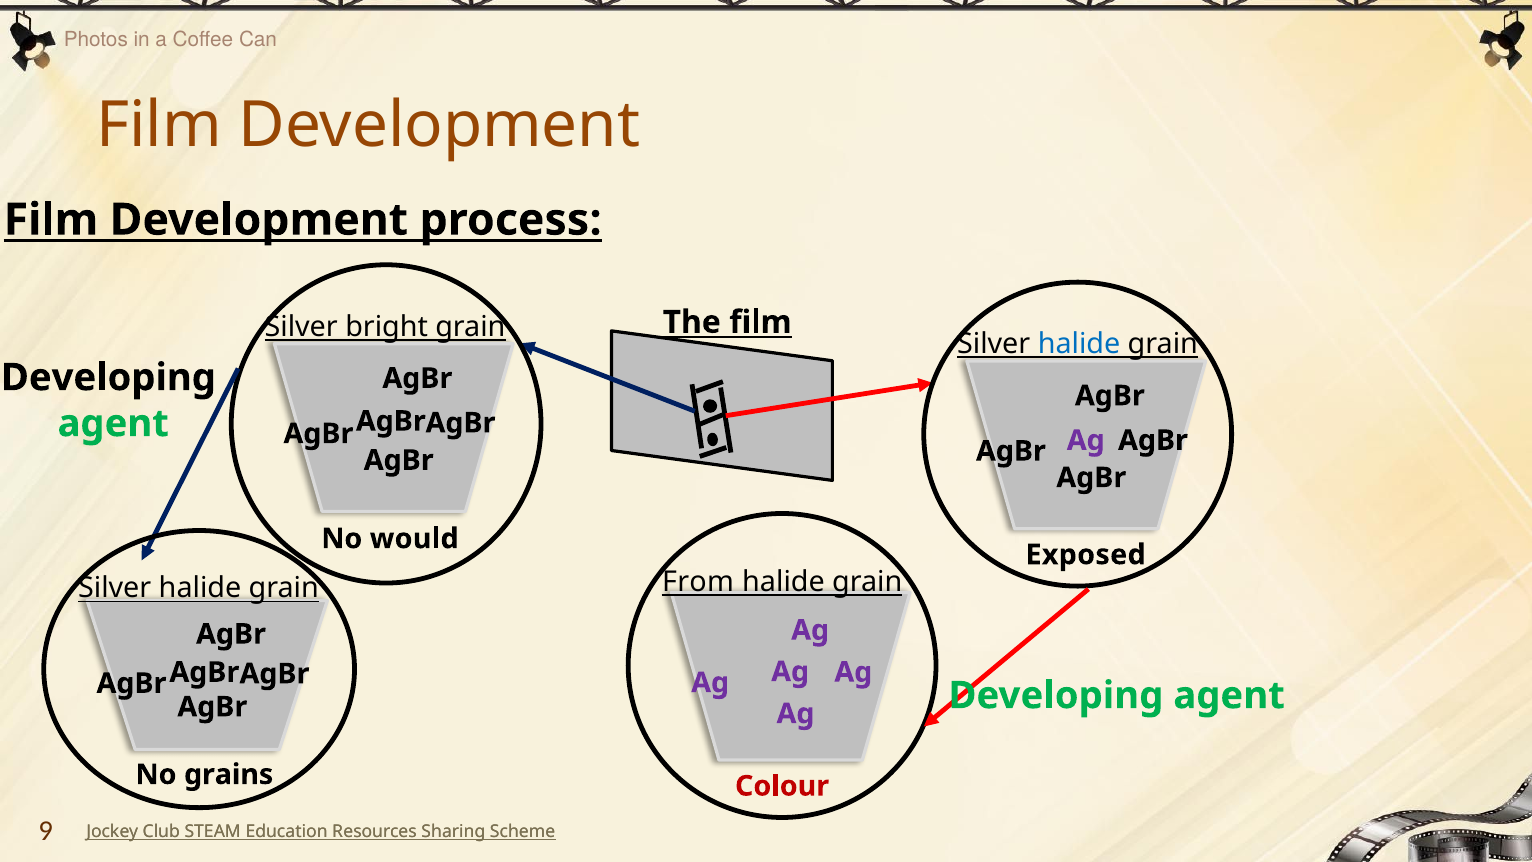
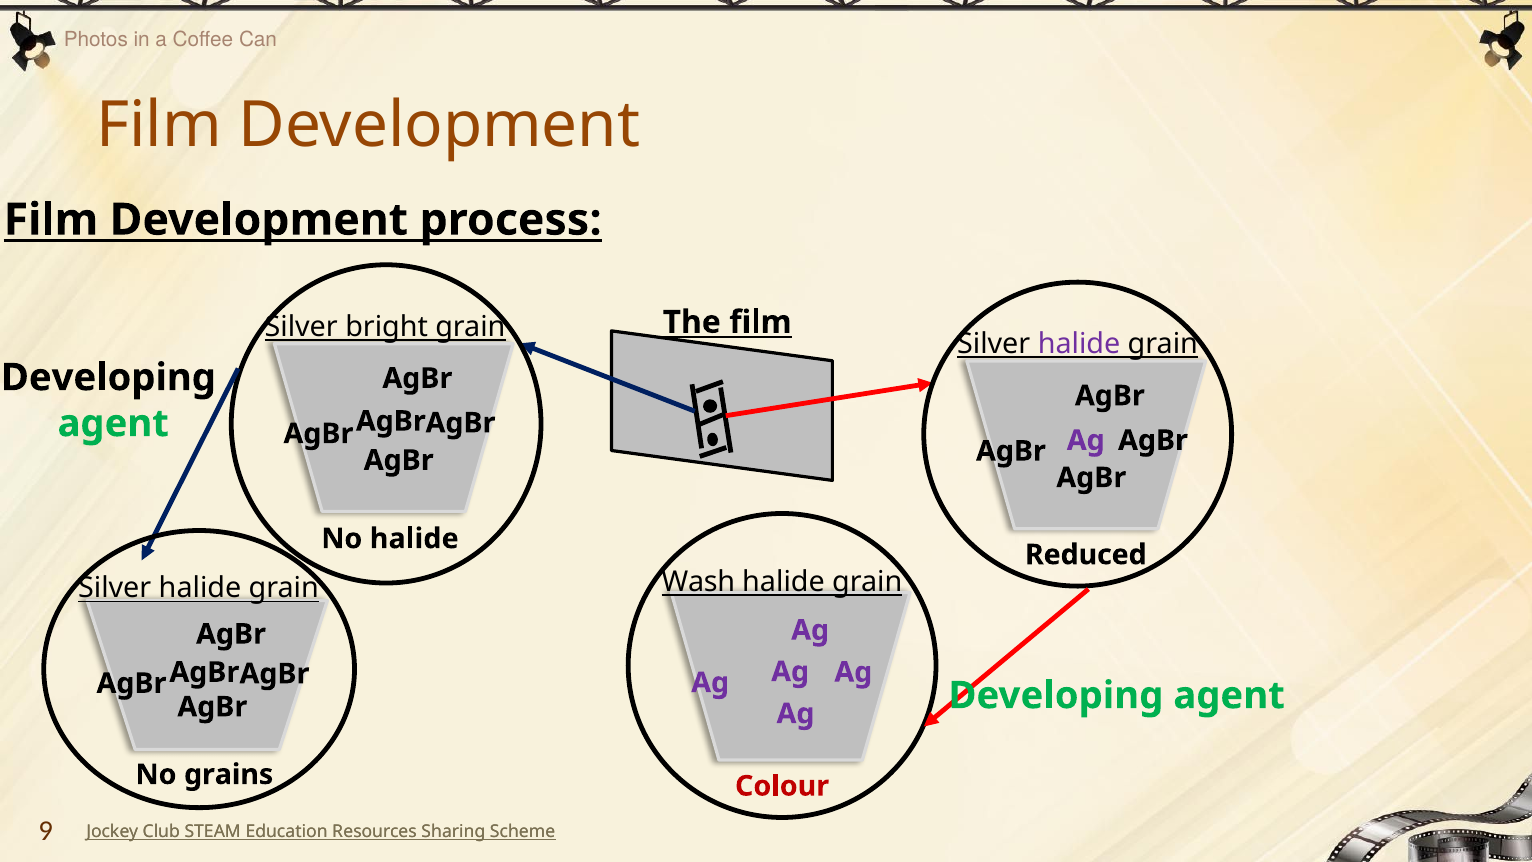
halide colour: blue -> purple (1079, 344)
No would: would -> halide (414, 539)
Exposed: Exposed -> Reduced (1086, 555)
From: From -> Wash (698, 582)
